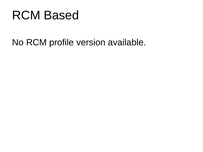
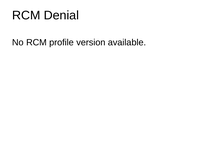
Based: Based -> Denial (61, 15)
